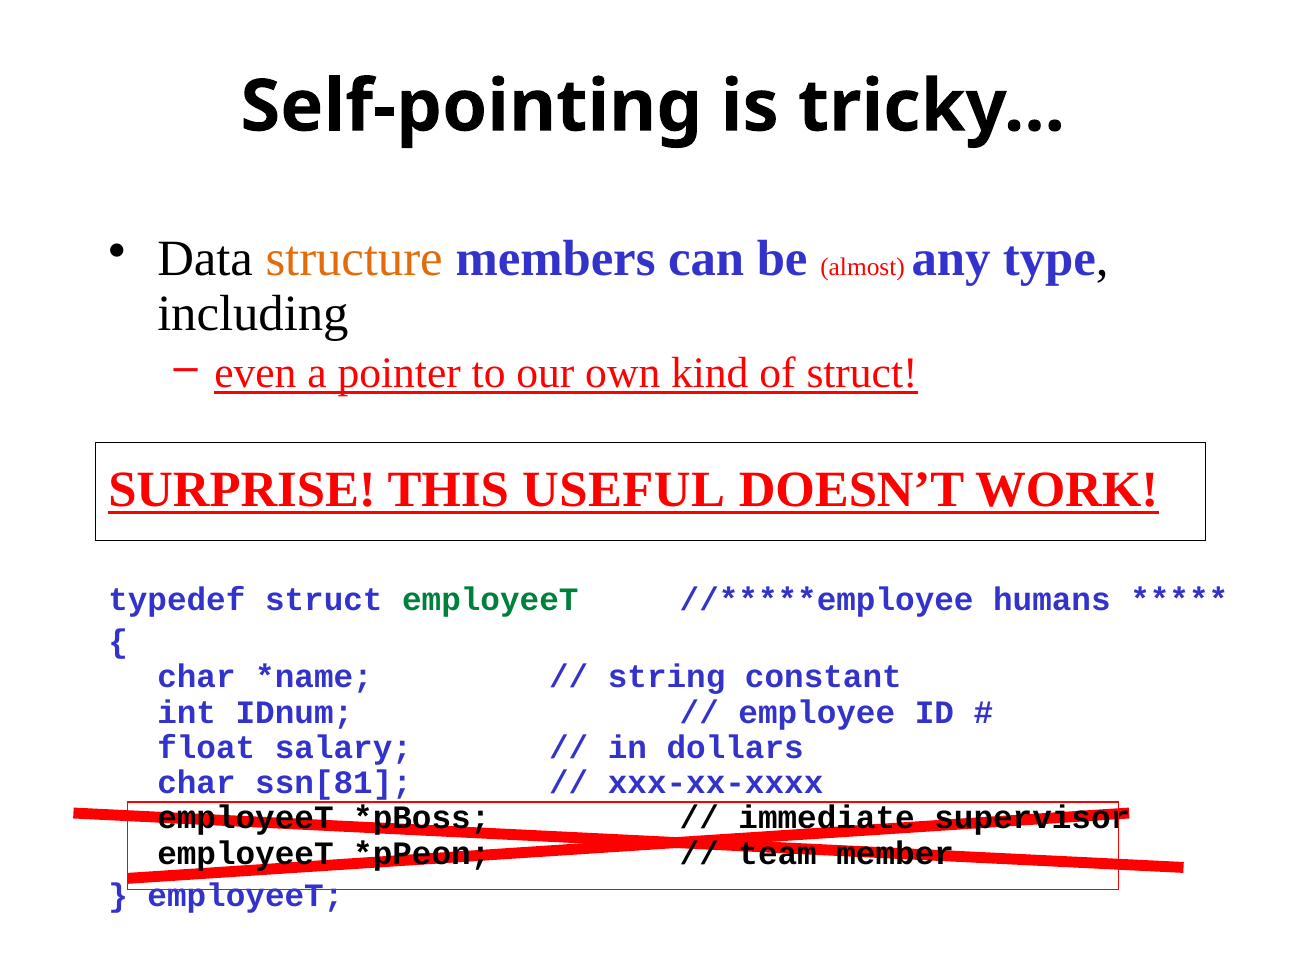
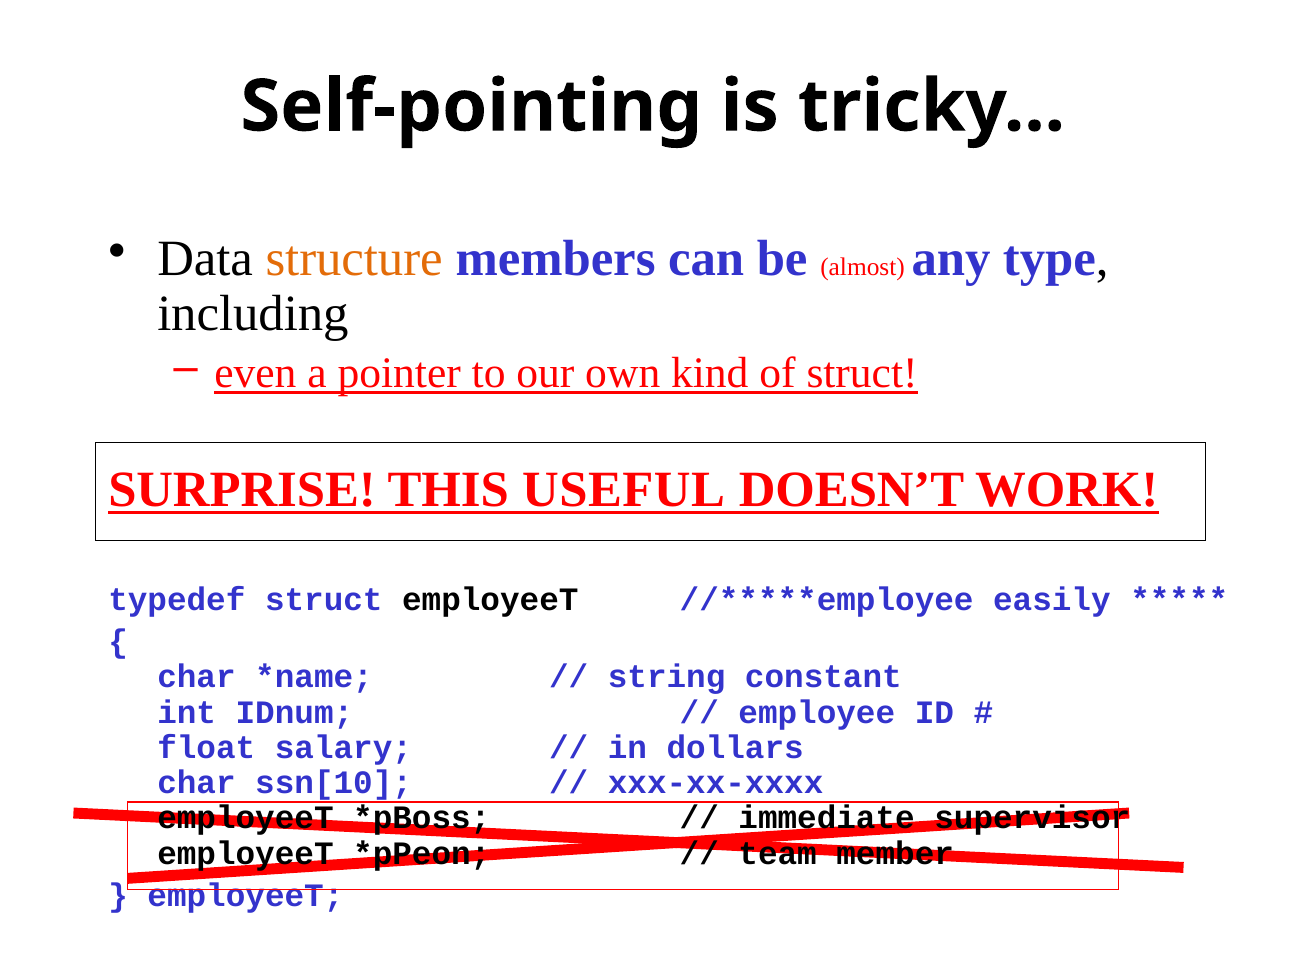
employeeT colour: green -> black (490, 600)
humans: humans -> easily (1052, 600)
ssn[81: ssn[81 -> ssn[10 (334, 782)
